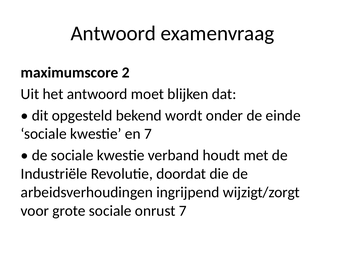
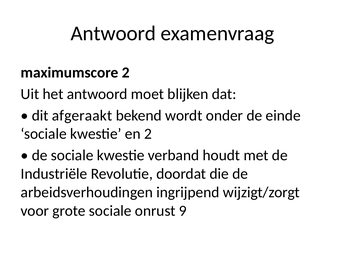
opgesteld: opgesteld -> afgeraakt (82, 115)
en 7: 7 -> 2 (148, 134)
onrust 7: 7 -> 9 (183, 211)
